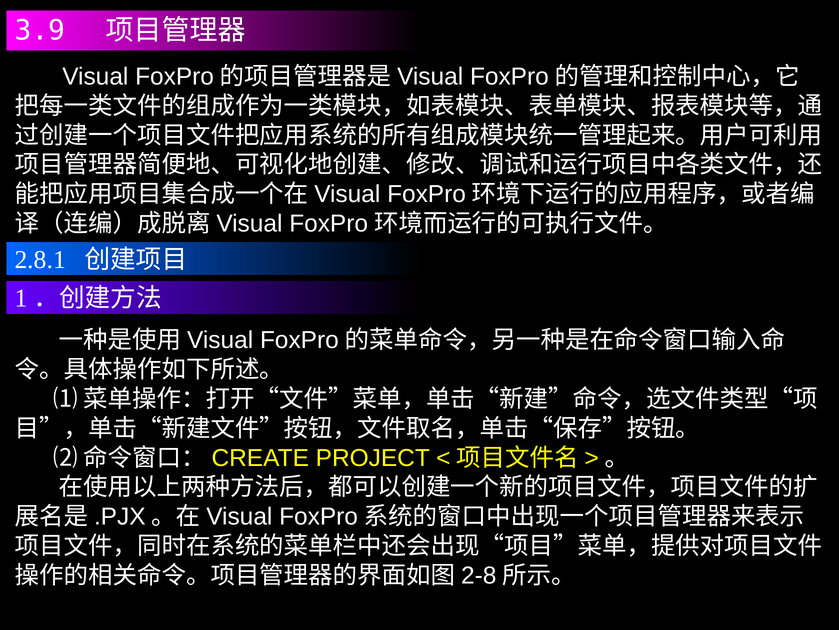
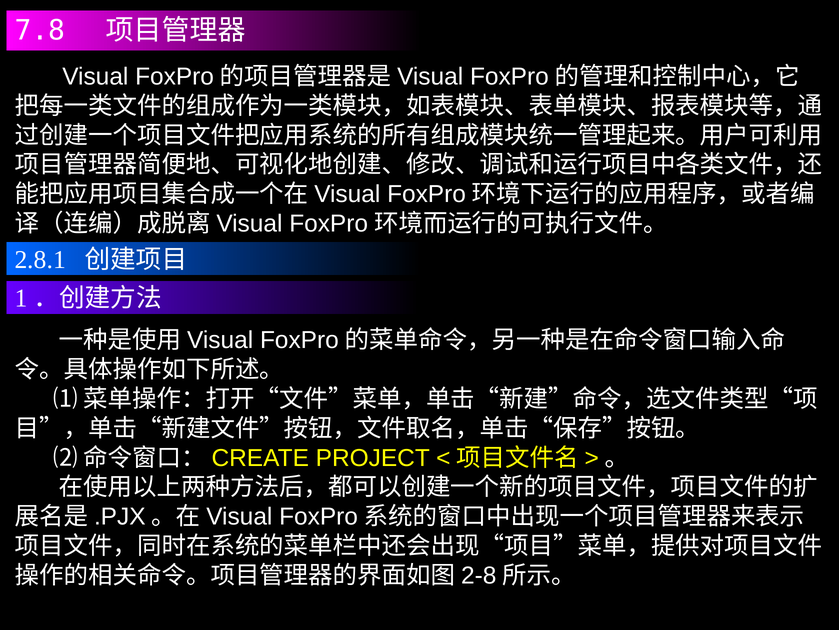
3.9: 3.9 -> 7.8 (40, 30)
